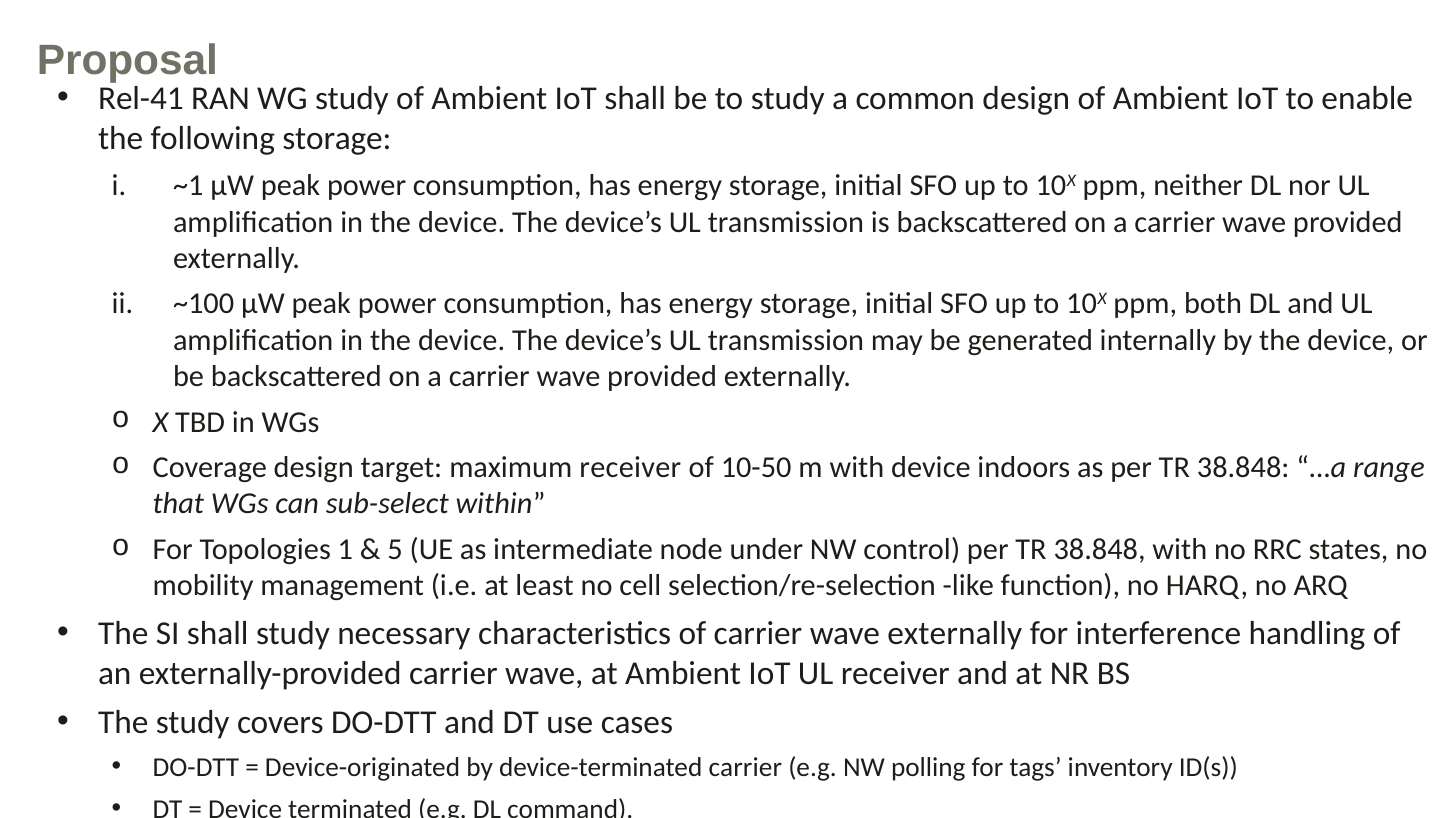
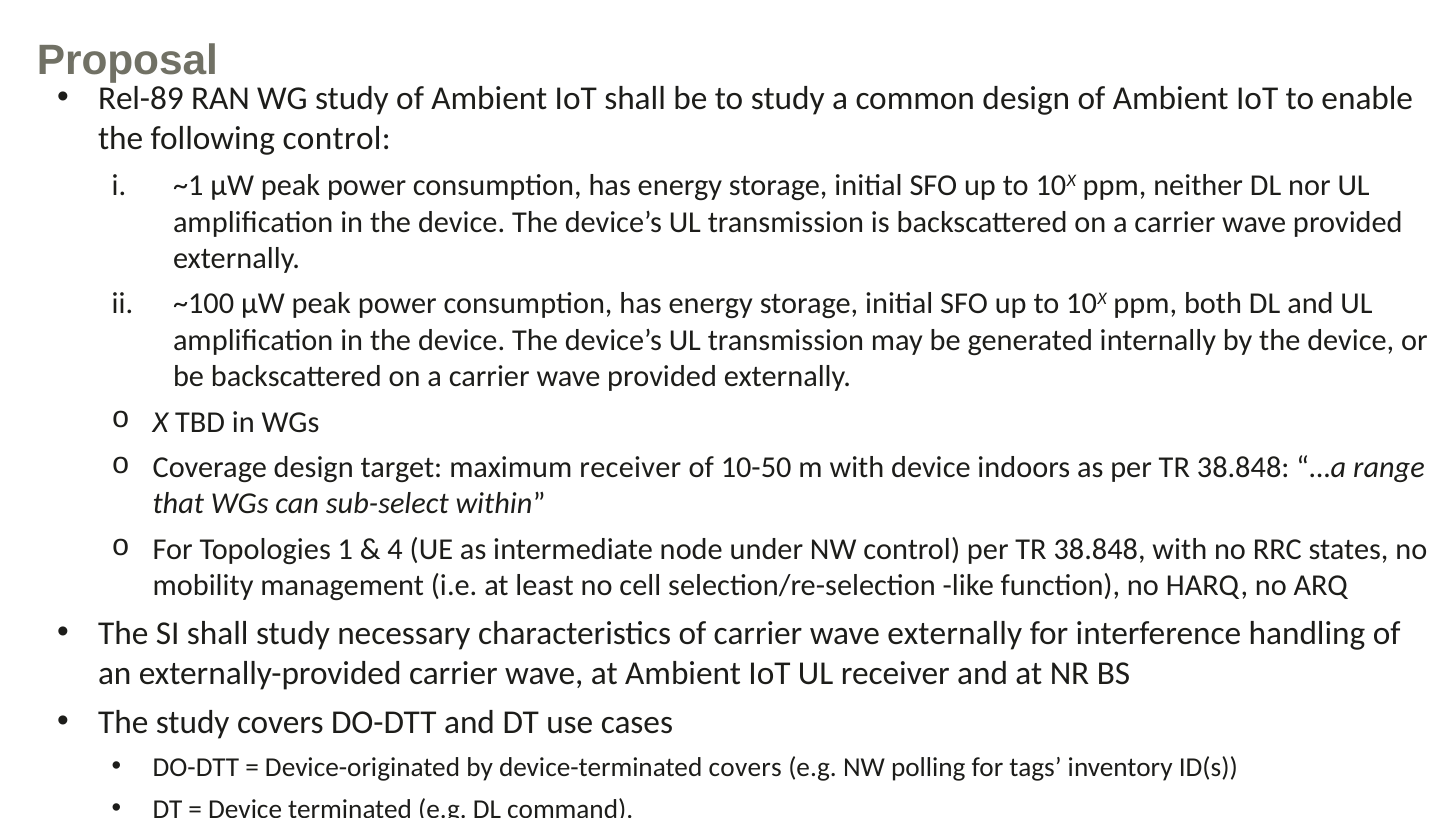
Rel-41: Rel-41 -> Rel-89 (141, 99)
following storage: storage -> control (337, 139)
5: 5 -> 4 (395, 549)
device-terminated carrier: carrier -> covers (745, 767)
